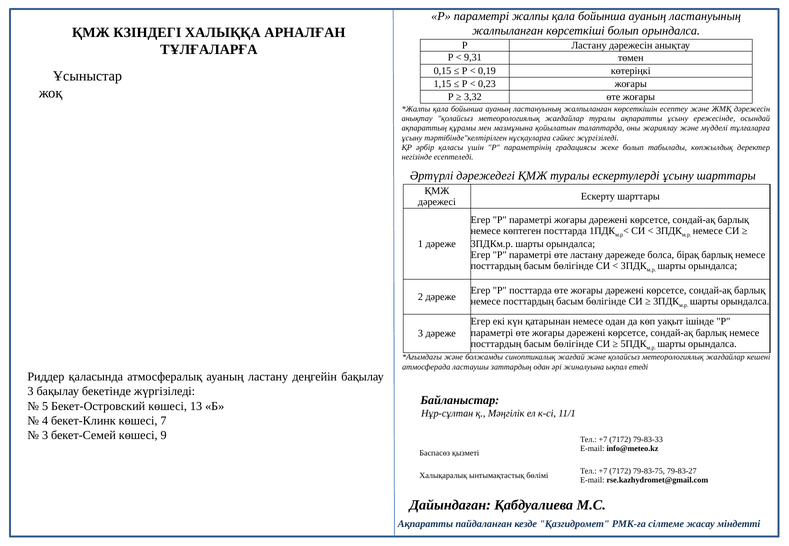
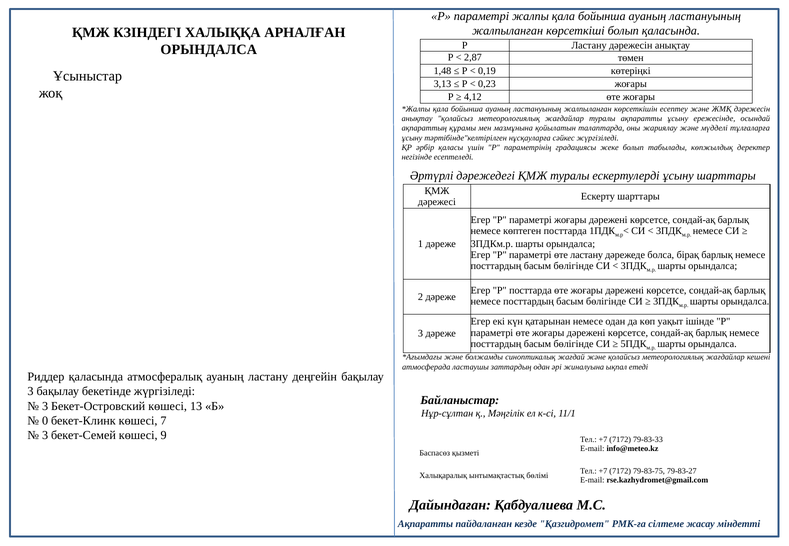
болып орындалса: орындалса -> қаласында (671, 31)
ТҰЛҒАЛАРҒА: ТҰЛҒАЛАРҒА -> ОРЫНДАЛСА (209, 50)
9,31: 9,31 -> 2,87 (473, 58)
0,15: 0,15 -> 1,48 (443, 71)
1,15: 1,15 -> 3,13 (443, 84)
3,32: 3,32 -> 4,12 (473, 97)
5: 5 -> 3 (45, 406)
4: 4 -> 0 (45, 421)
